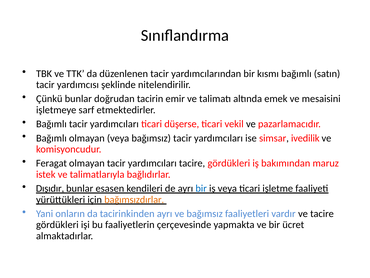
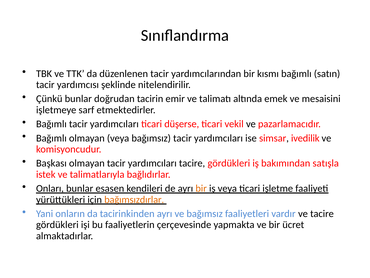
Feragat: Feragat -> Başkası (51, 163)
maruz: maruz -> satışla (326, 163)
Dışıdır: Dışıdır -> Onları (50, 188)
bir colour: blue -> orange (201, 188)
